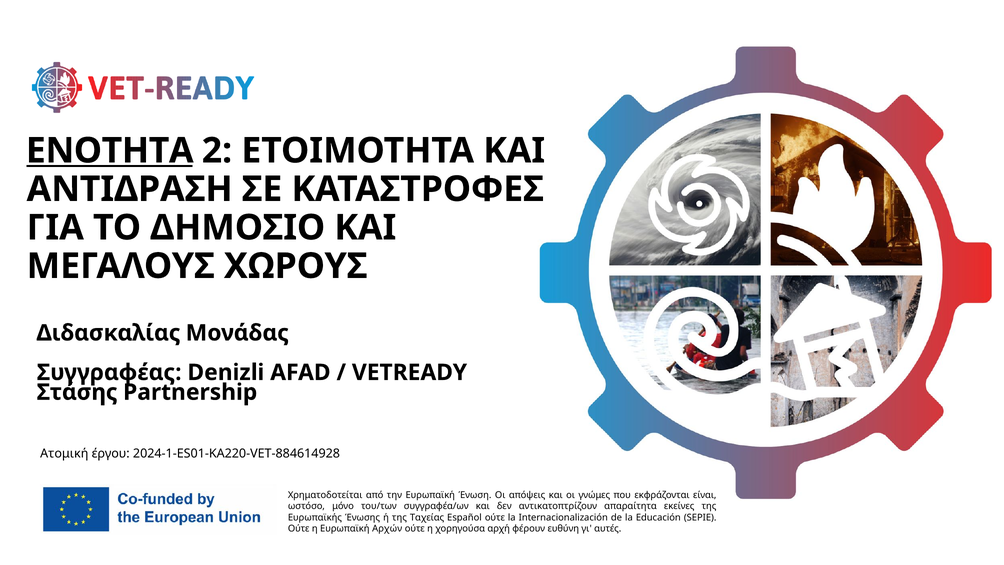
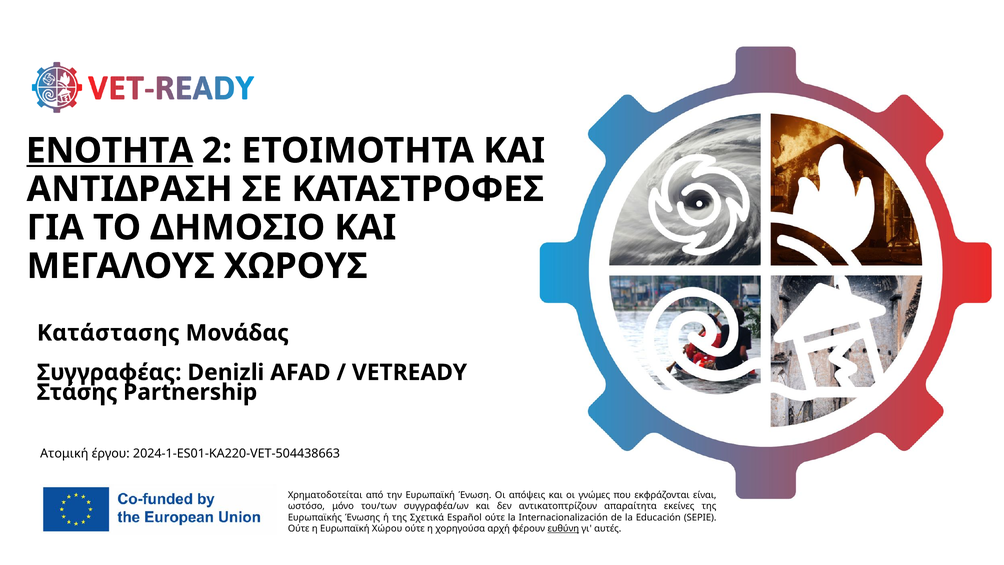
Διδασκαλίας: Διδασκαλίας -> Κατάστασης (108, 333)
2024-1-ES01-KA220-VET-884614928: 2024-1-ES01-KA220-VET-884614928 -> 2024-1-ES01-KA220-VET-504438663 (236, 453)
Ταχείας: Ταχείας -> Σχετικά (427, 517)
Αρχών: Αρχών -> Χώρου (387, 529)
ευθύνη underline: none -> present (563, 529)
